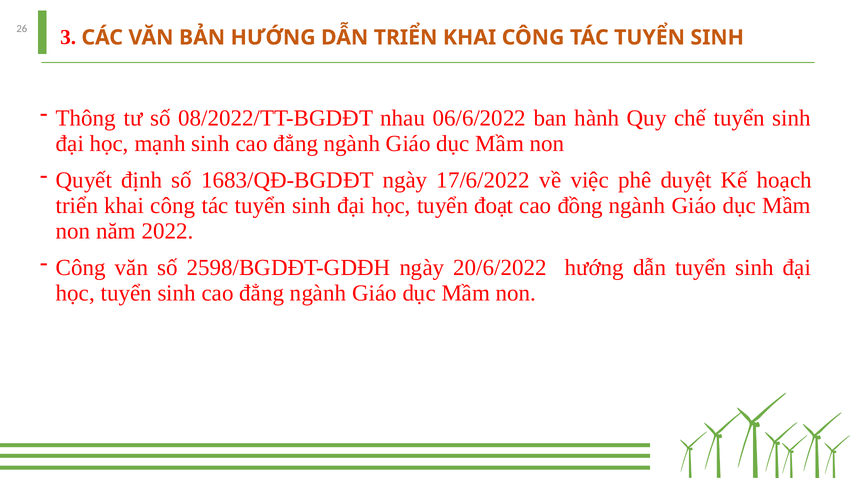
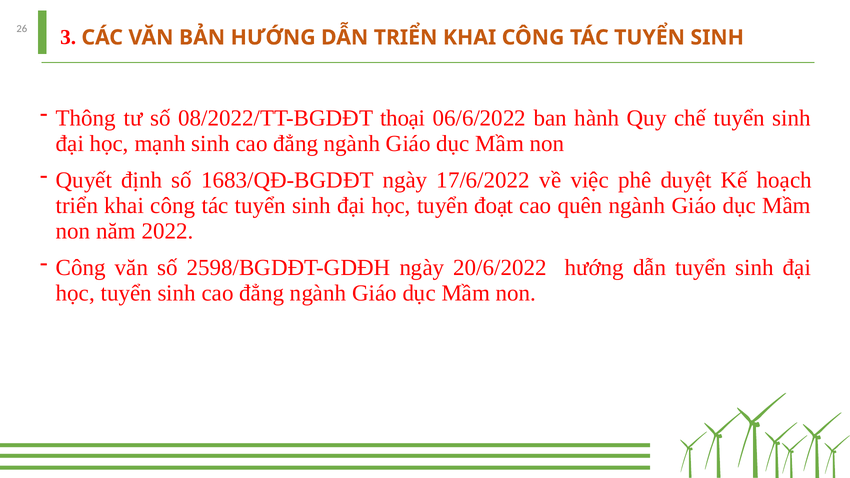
nhau: nhau -> thoại (403, 118)
đồng: đồng -> quên (580, 206)
